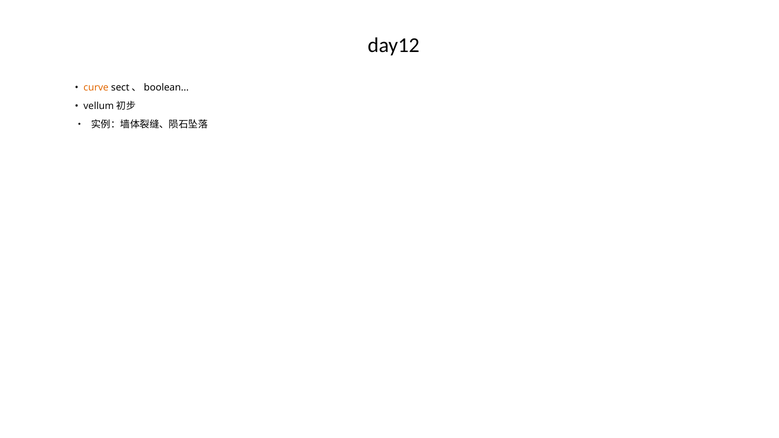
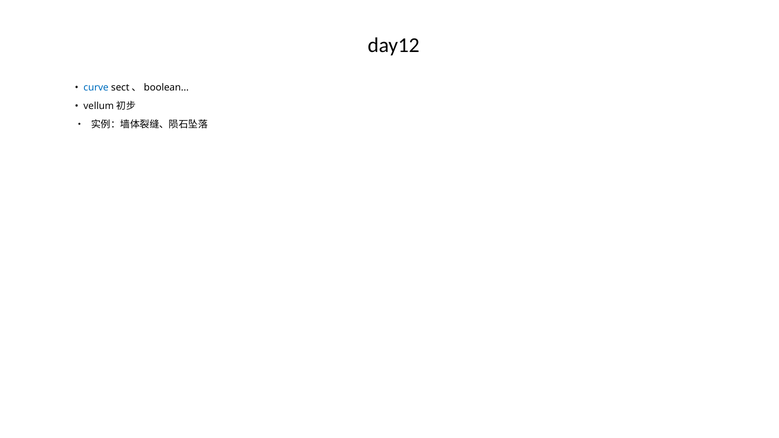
curve colour: orange -> blue (96, 87)
